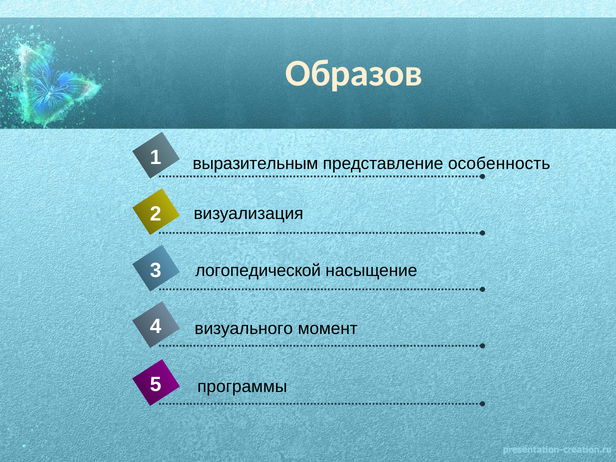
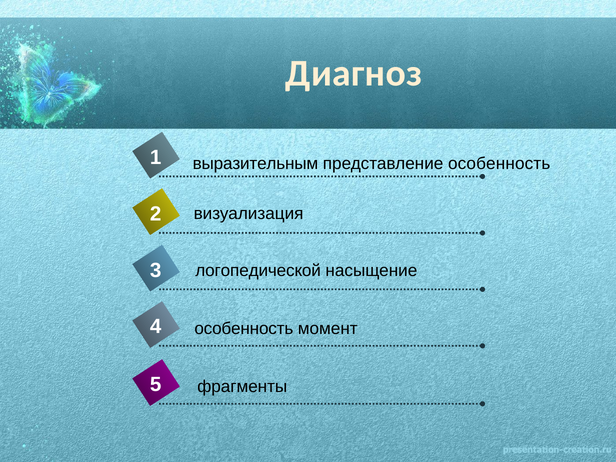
Образов: Образов -> Диагноз (354, 73)
визуального: визуального -> особенность (244, 329)
программы: программы -> фрагменты (242, 387)
